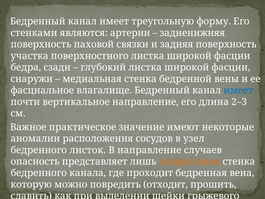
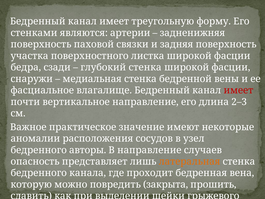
глубокий листка: листка -> стенка (145, 67)
имеет colour: blue -> red (238, 90)
листок: листок -> авторы (88, 150)
отходит: отходит -> закрыта (166, 184)
